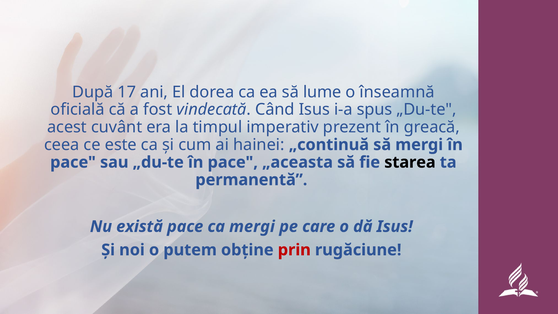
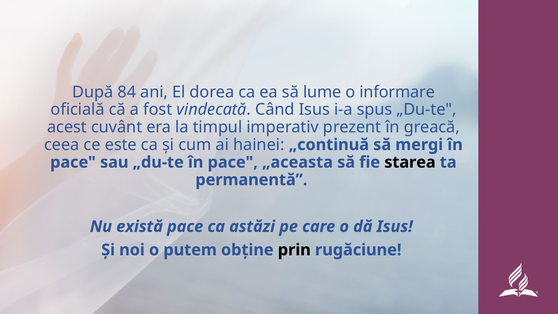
17: 17 -> 84 (127, 92)
înseamnă: înseamnă -> informare (397, 92)
ca mergi: mergi -> astăzi (252, 226)
prin colour: red -> black (294, 250)
